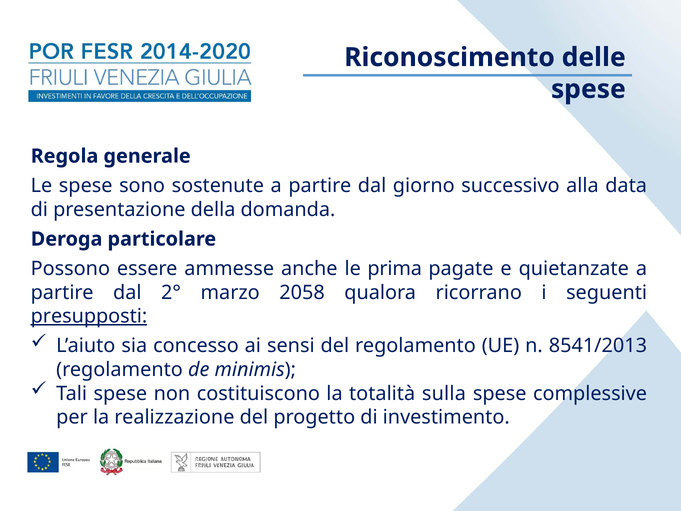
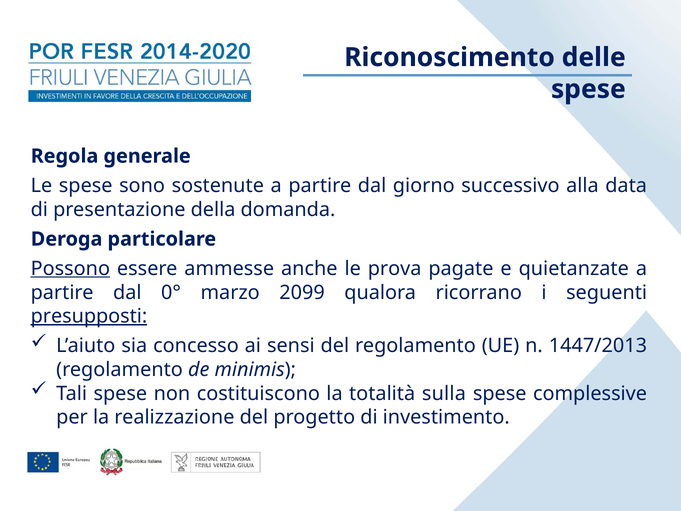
Possono underline: none -> present (70, 268)
prima: prima -> prova (395, 268)
2°: 2° -> 0° (171, 292)
2058: 2058 -> 2099 (302, 292)
8541/2013: 8541/2013 -> 1447/2013 (598, 346)
